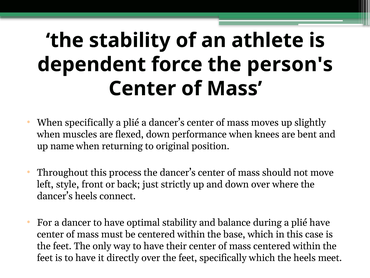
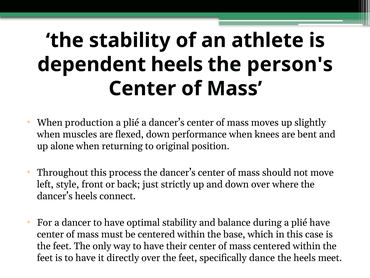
dependent force: force -> heels (177, 64)
When specifically: specifically -> production (89, 122)
name: name -> alone (62, 146)
specifically which: which -> dance (262, 257)
